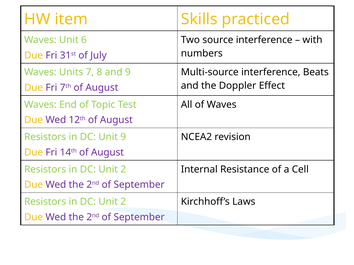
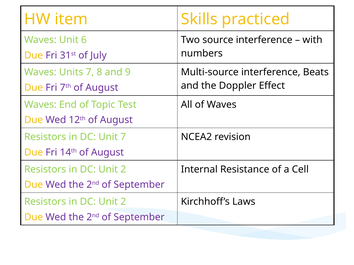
Unit 9: 9 -> 7 (123, 137)
